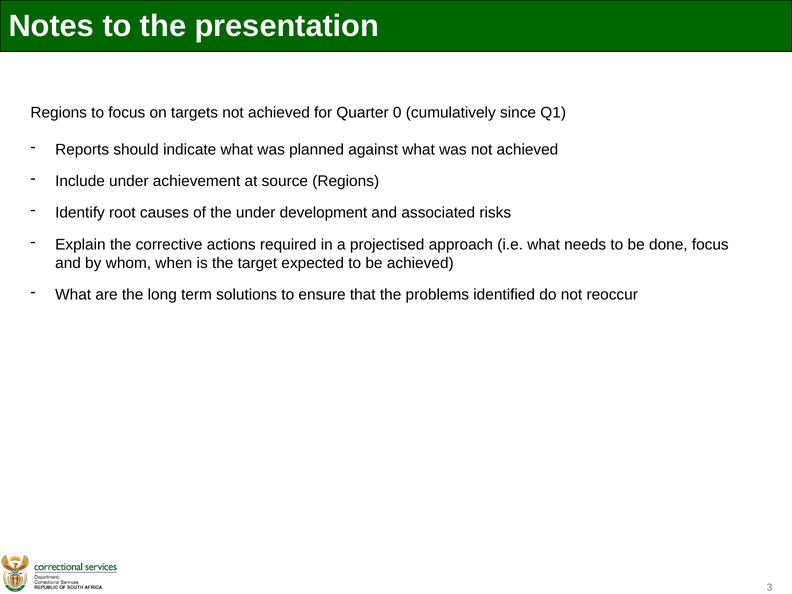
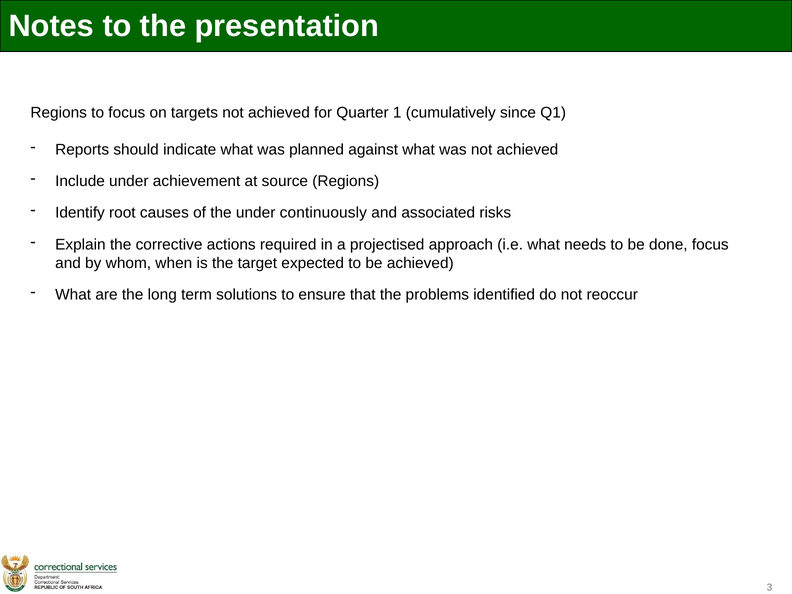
0: 0 -> 1 (397, 113)
development: development -> continuously (323, 213)
